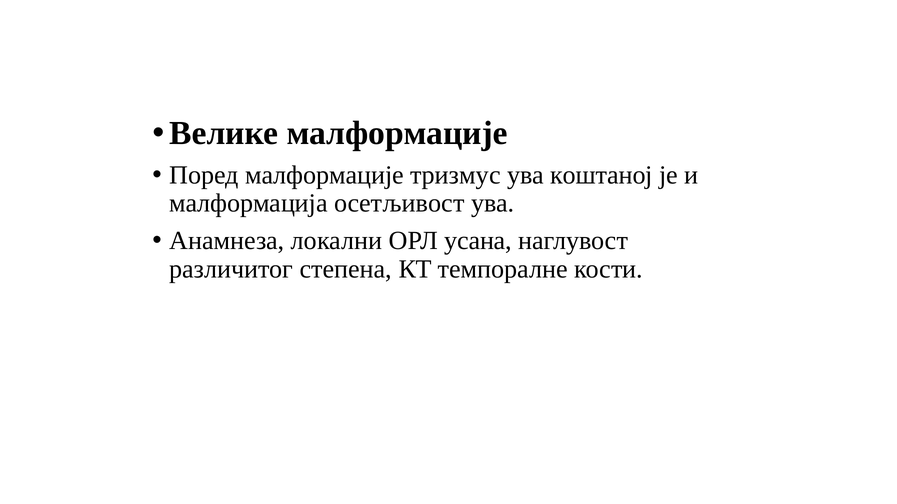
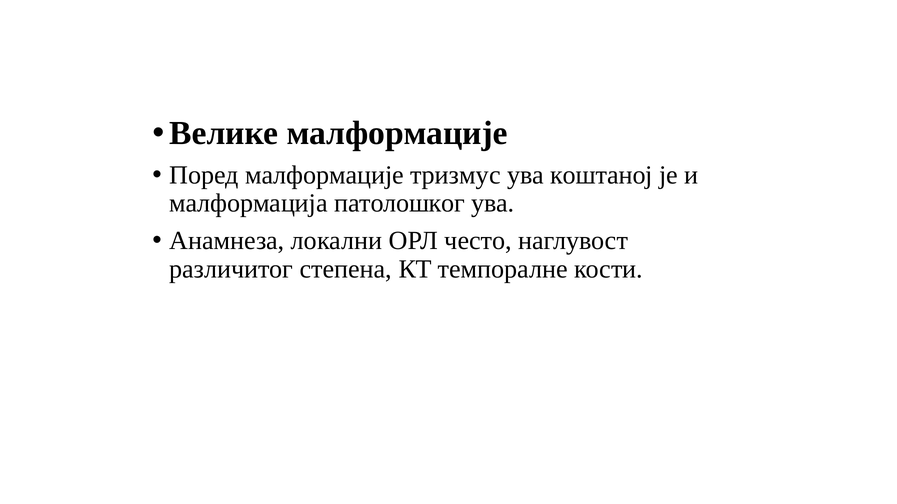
осетљивост: осетљивост -> патолошког (400, 203)
усана: усана -> често (478, 241)
